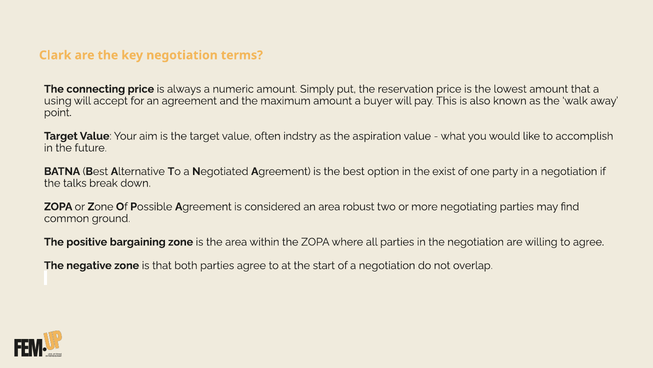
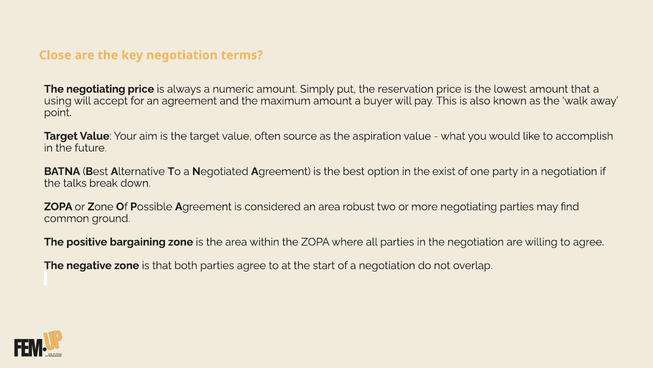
Clark: Clark -> Close (55, 55)
The connecting: connecting -> negotiating (96, 89)
indstry: indstry -> source (300, 136)
